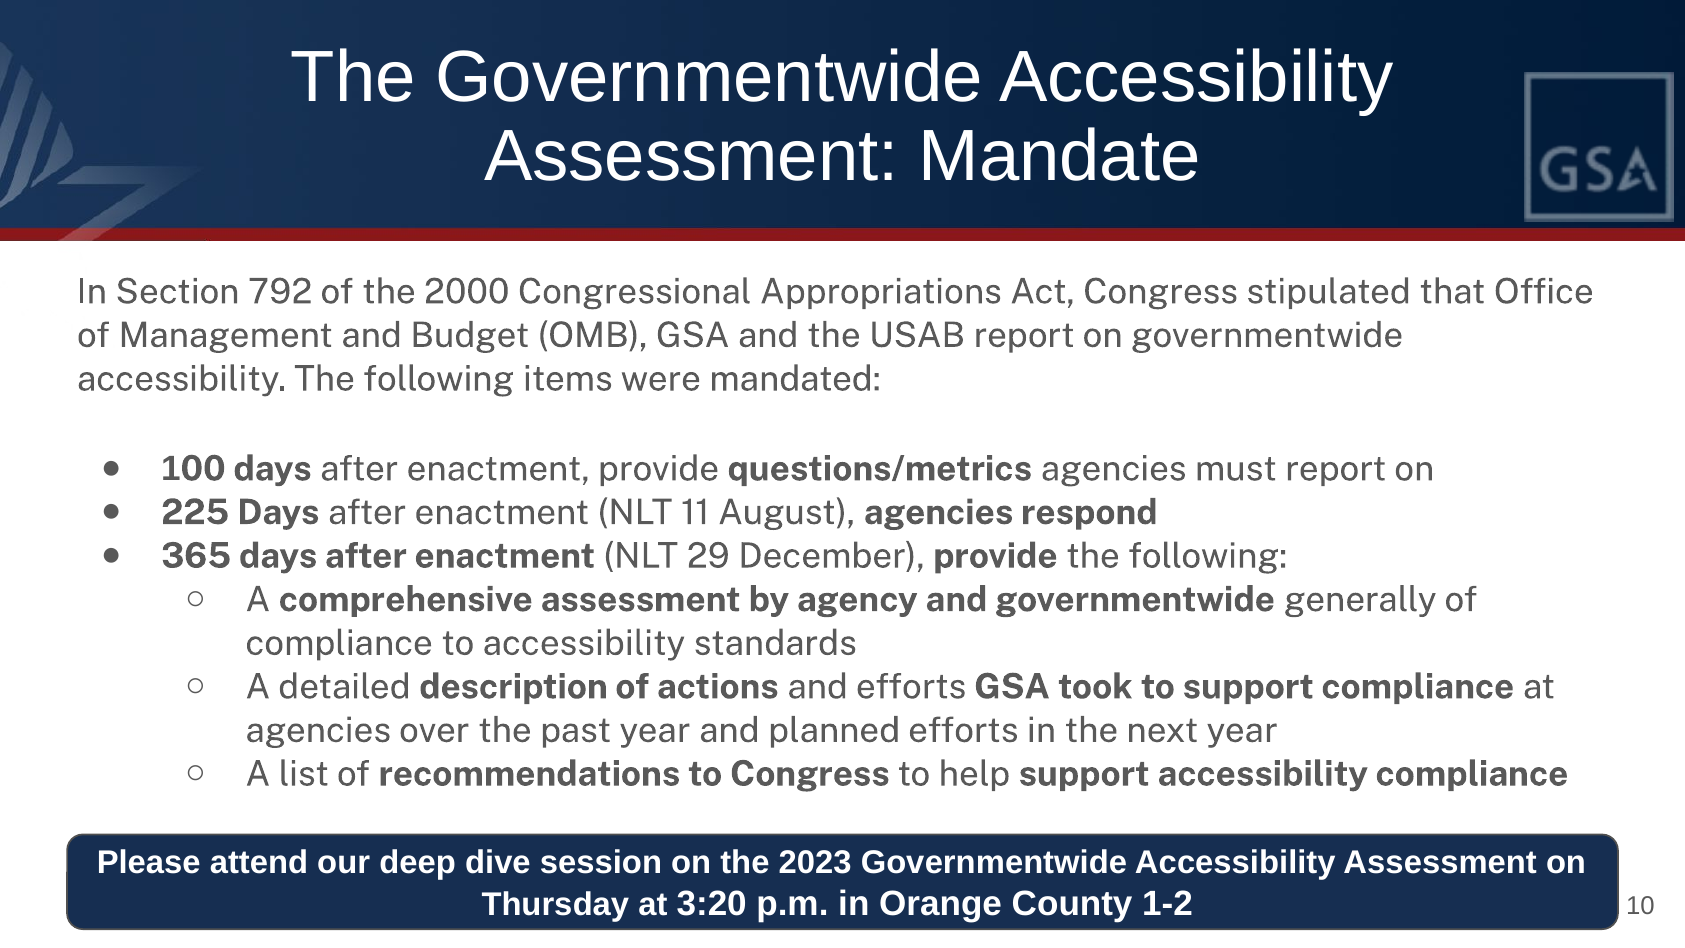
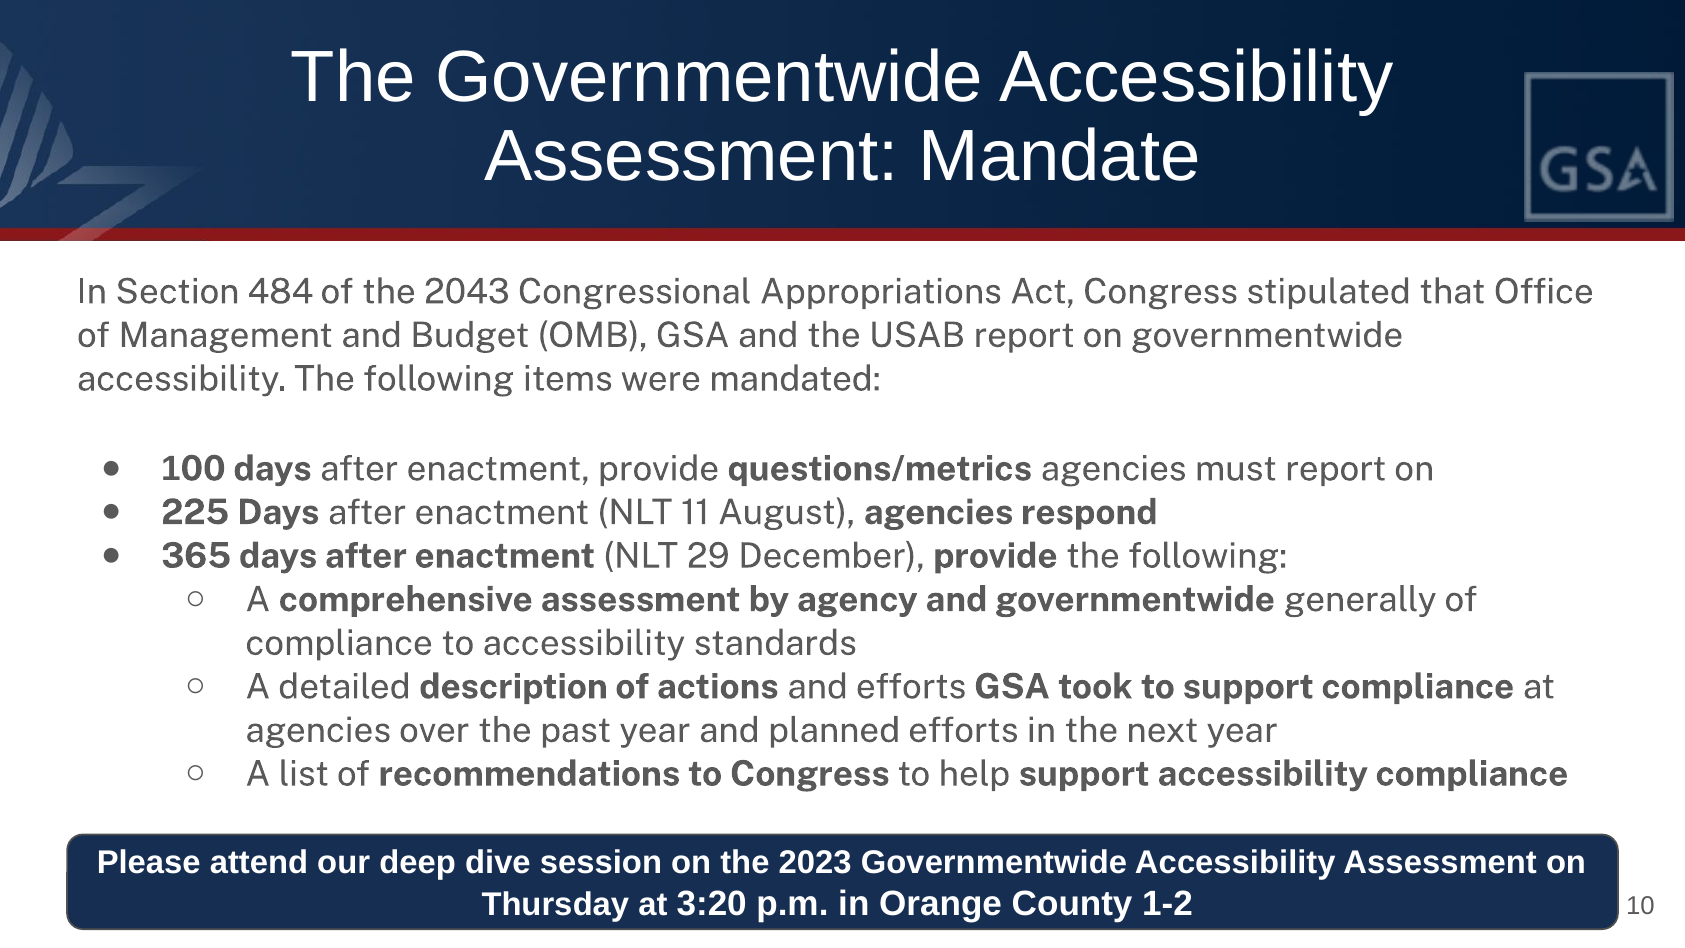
792: 792 -> 484 (280, 292)
2000: 2000 -> 2043 (467, 292)
